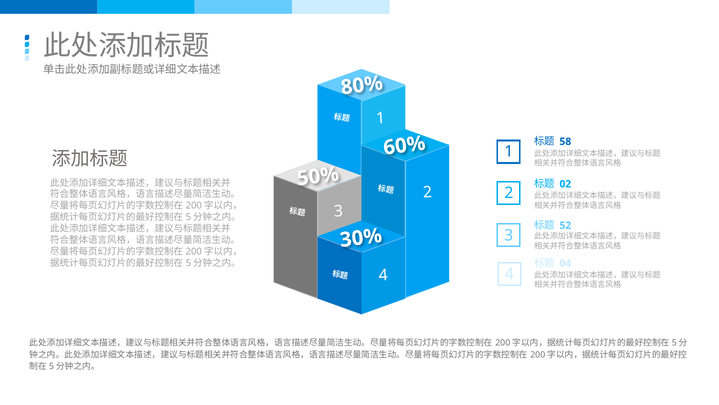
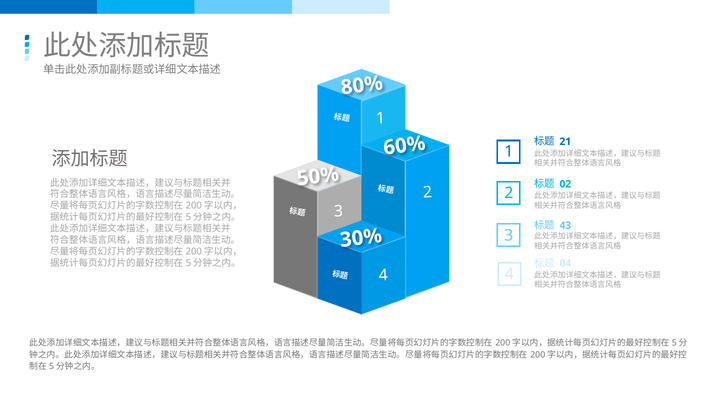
58: 58 -> 21 (565, 141)
52: 52 -> 43 (565, 225)
